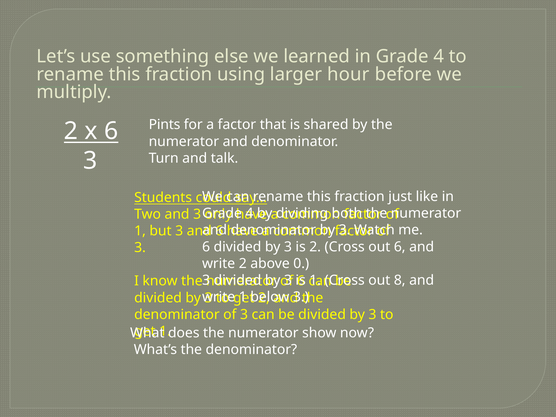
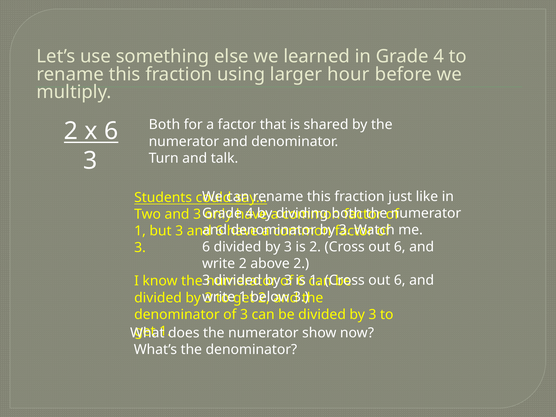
Pints: Pints -> Both (164, 125)
above 0: 0 -> 2 (301, 263)
8: 8 -> 6 (400, 280)
